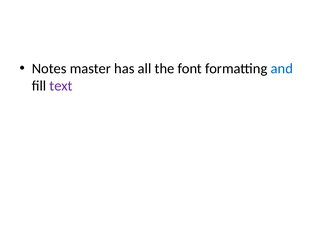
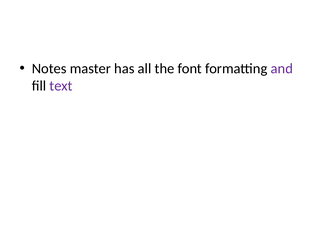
and colour: blue -> purple (282, 69)
